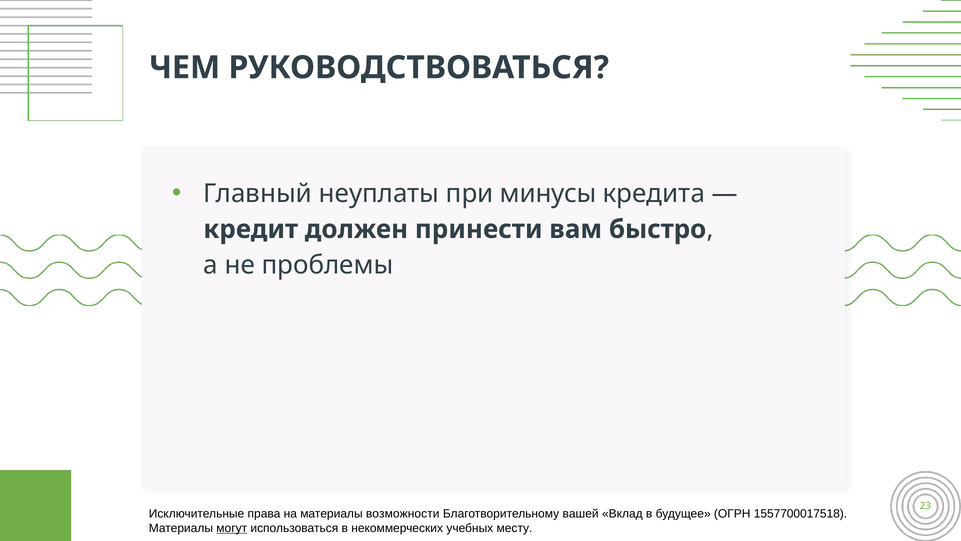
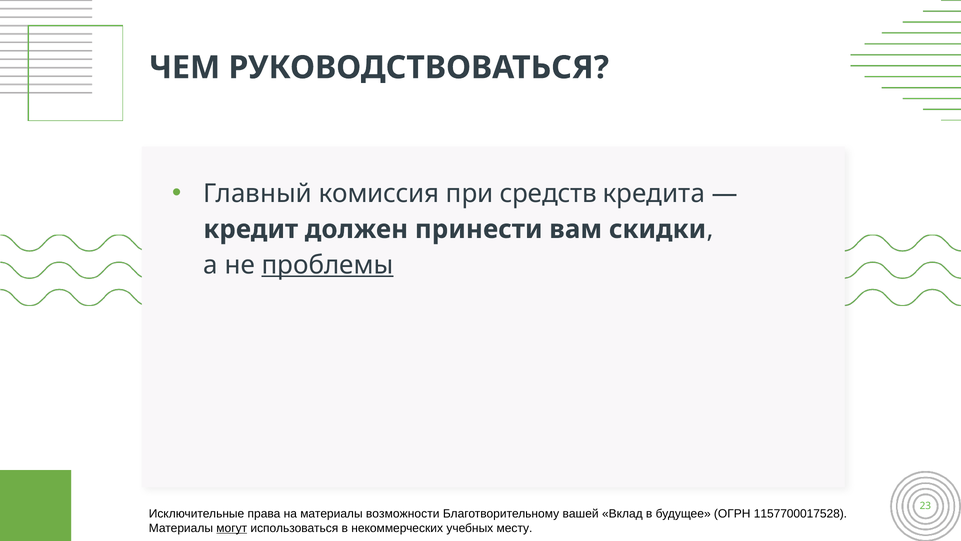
неуплаты: неуплаты -> комиссия (379, 194)
минусы: минусы -> средств (548, 194)
быстро: быстро -> скидки (658, 229)
проблемы underline: none -> present (328, 265)
1557700017518: 1557700017518 -> 1157700017528 (800, 513)
